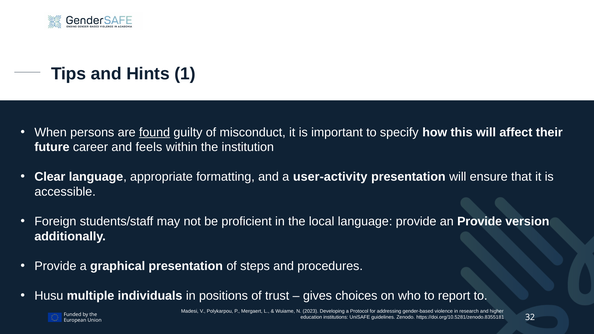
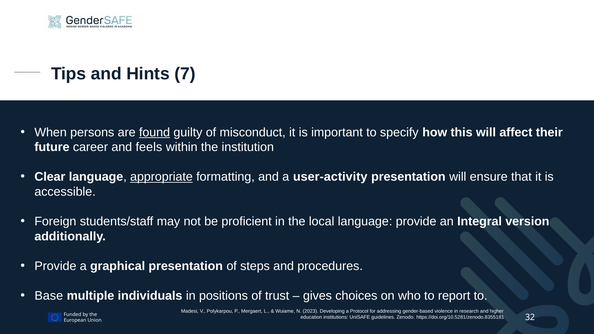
1: 1 -> 7 (185, 74)
appropriate underline: none -> present (161, 177)
an Provide: Provide -> Integral (480, 222)
Husu: Husu -> Base (49, 296)
